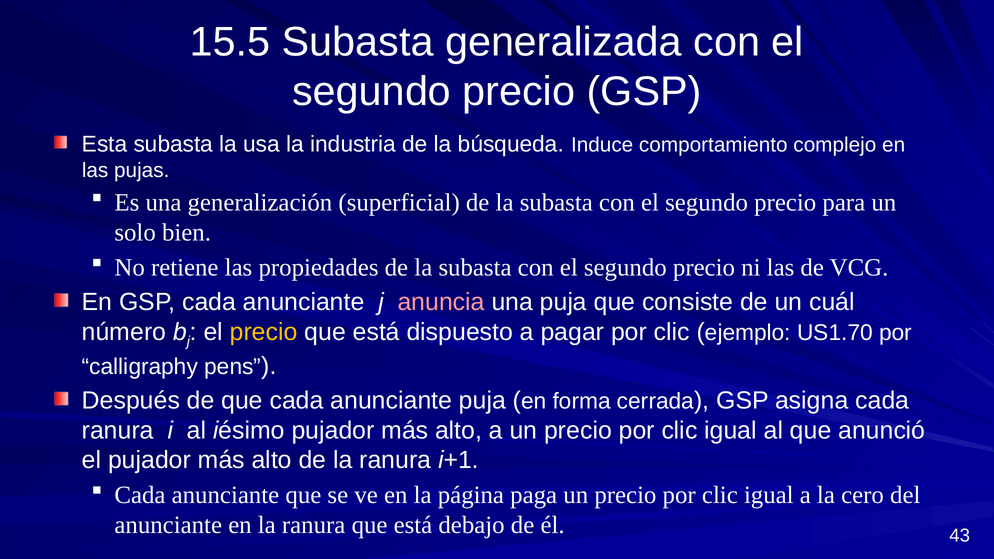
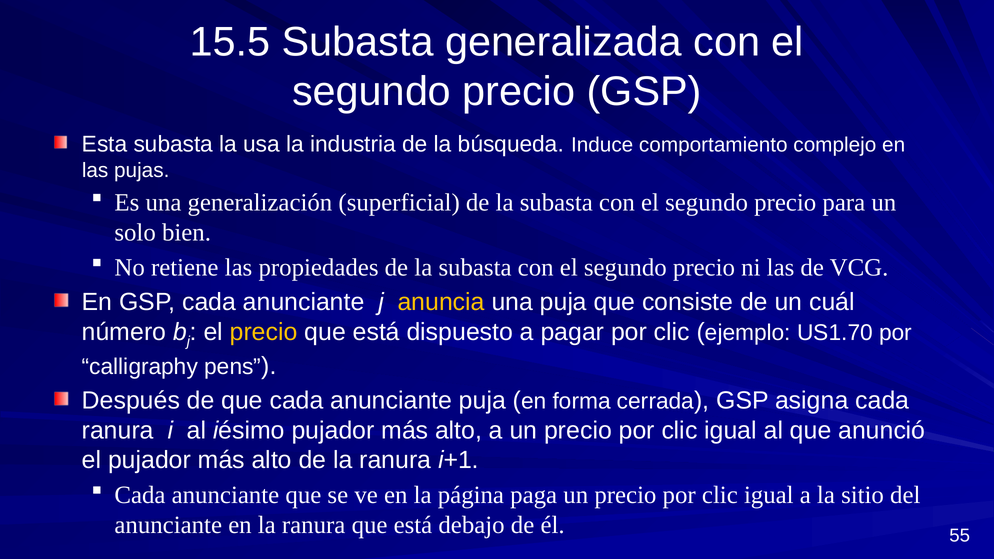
anuncia colour: pink -> yellow (441, 302)
cero: cero -> sitio (863, 495)
43: 43 -> 55 (960, 536)
